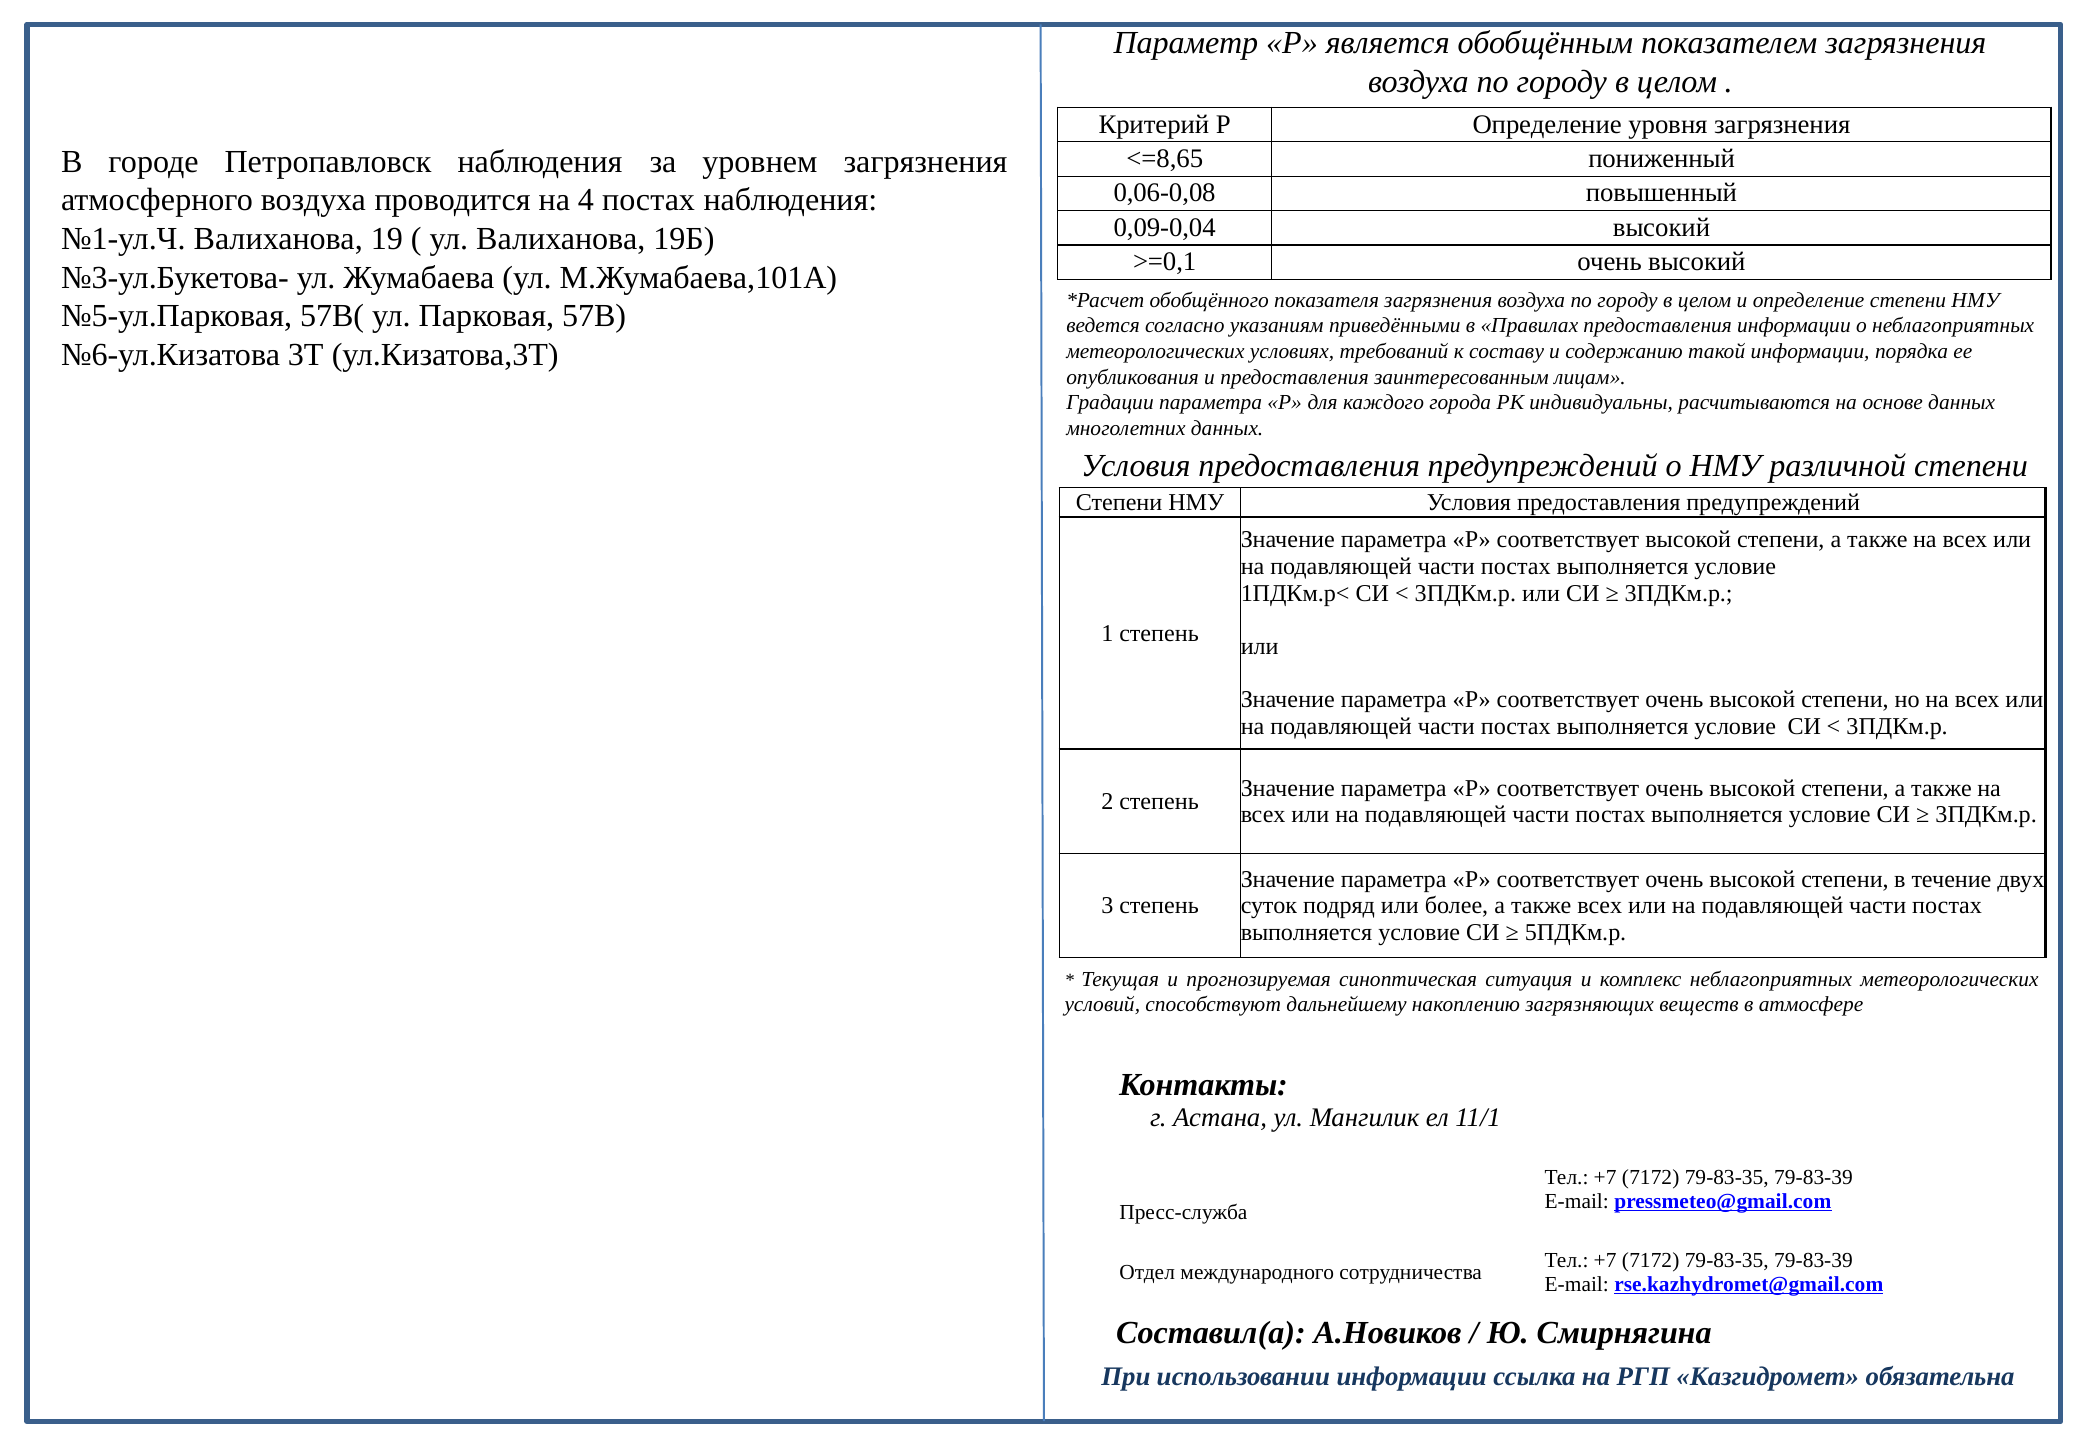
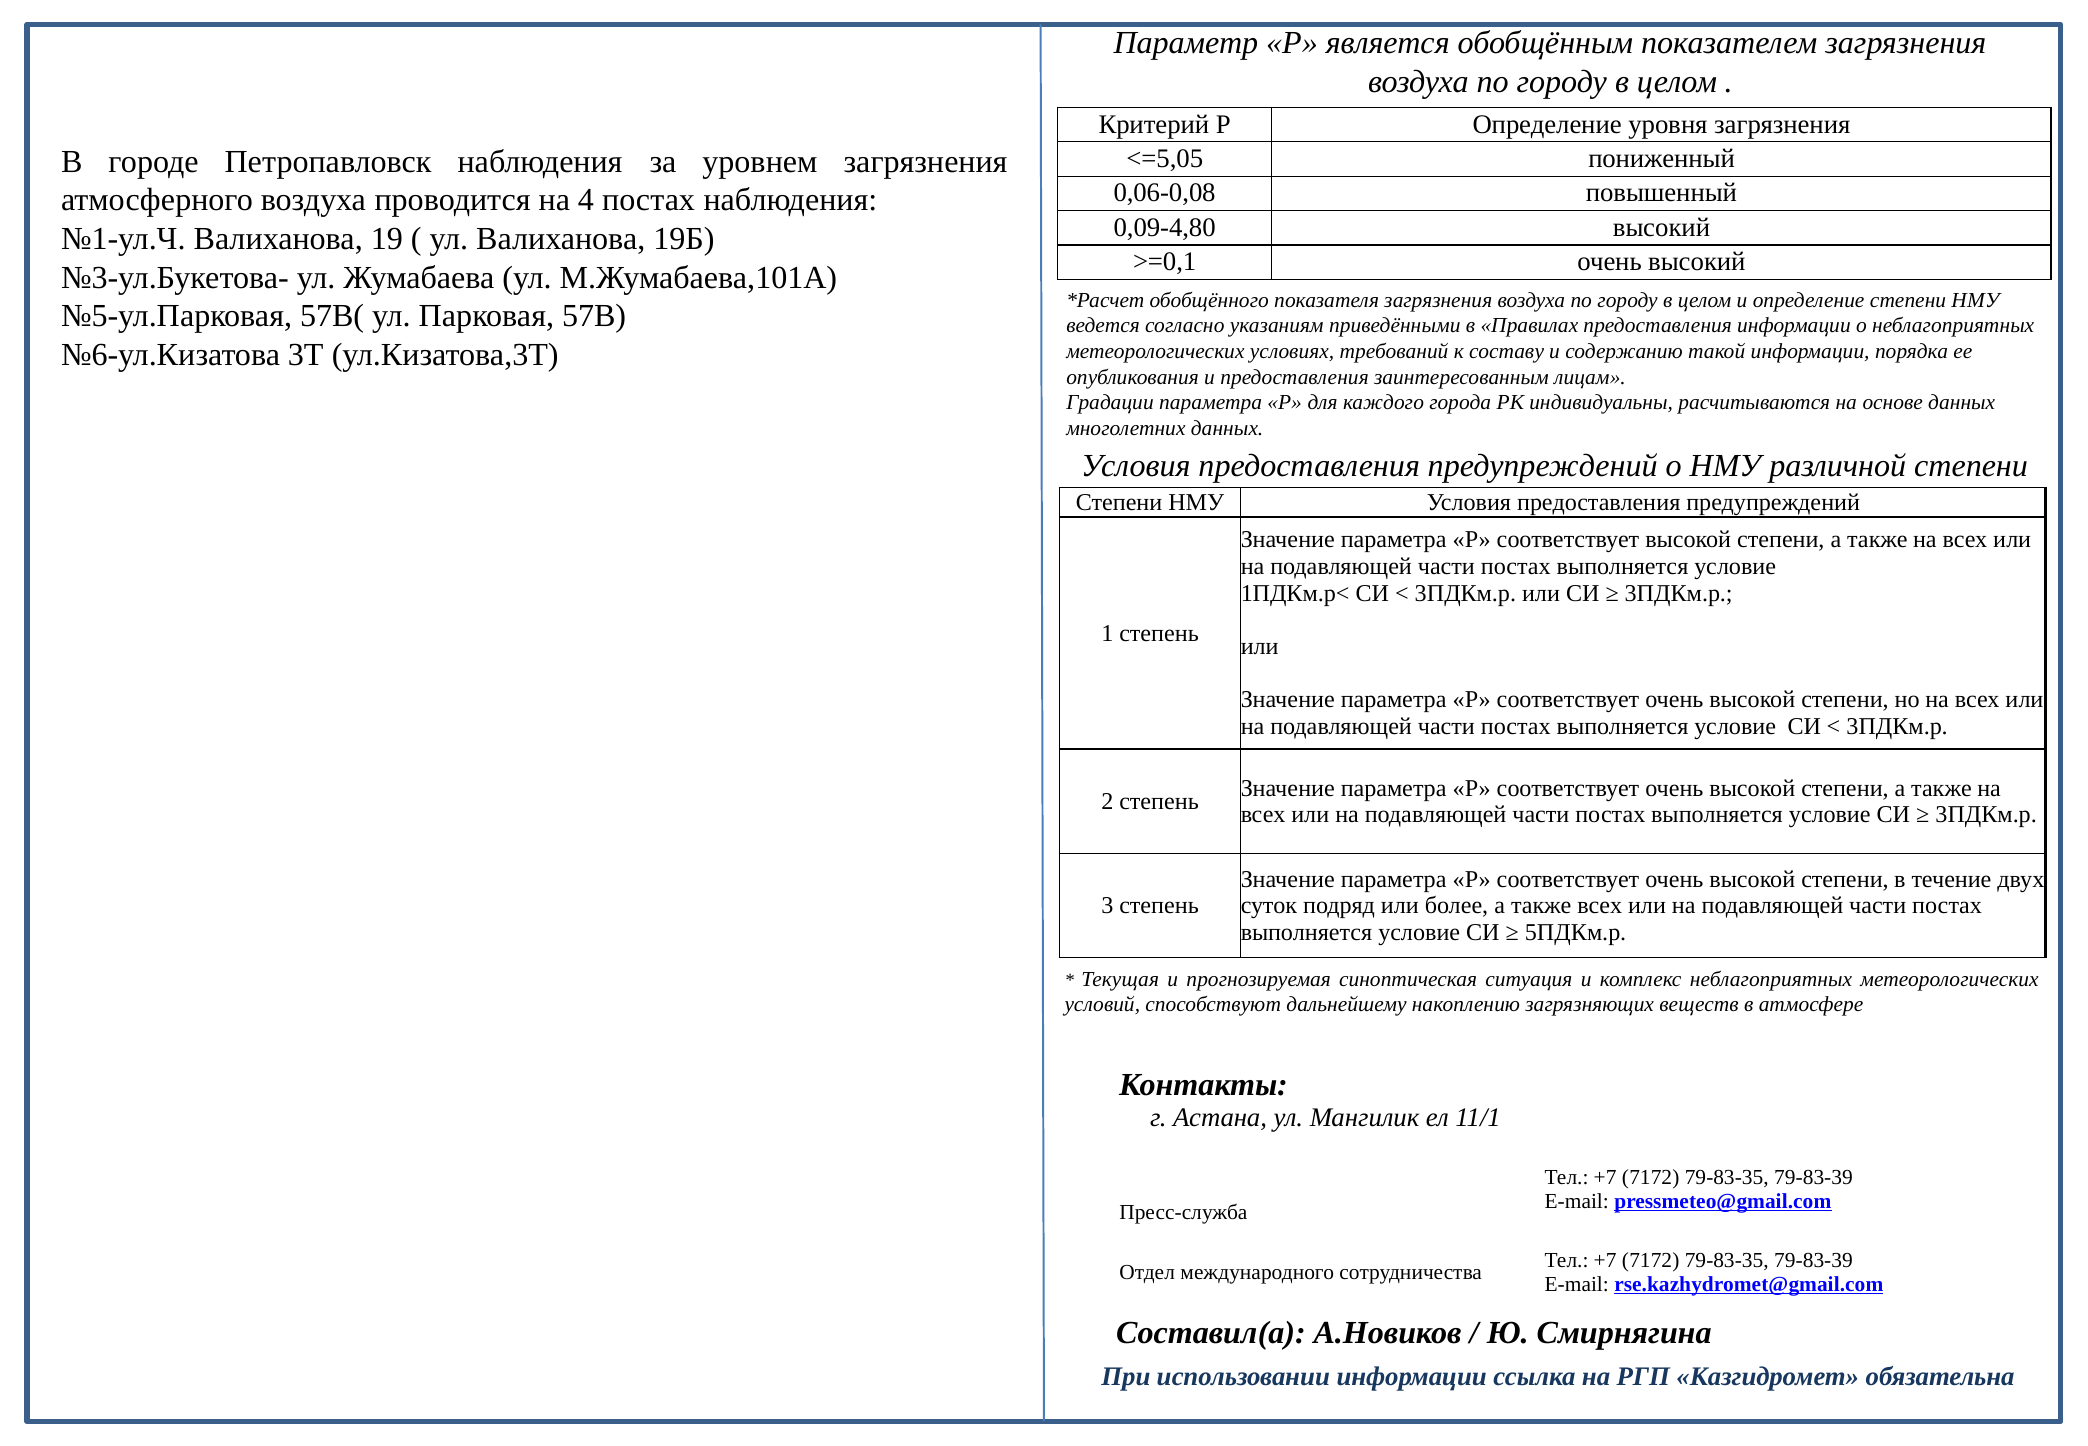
<=8,65: <=8,65 -> <=5,05 (1165, 159)
0,09-0,04: 0,09-0,04 -> 0,09-4,80 (1165, 228)
